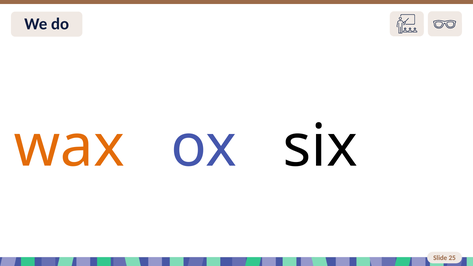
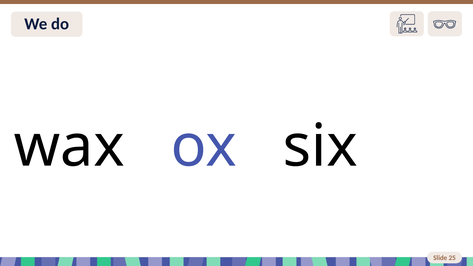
wax colour: orange -> black (69, 146)
